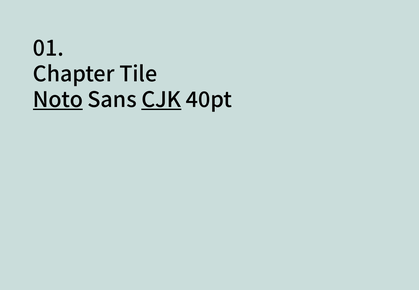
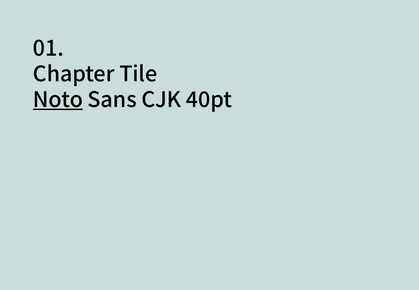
CJK underline: present -> none (161, 100)
